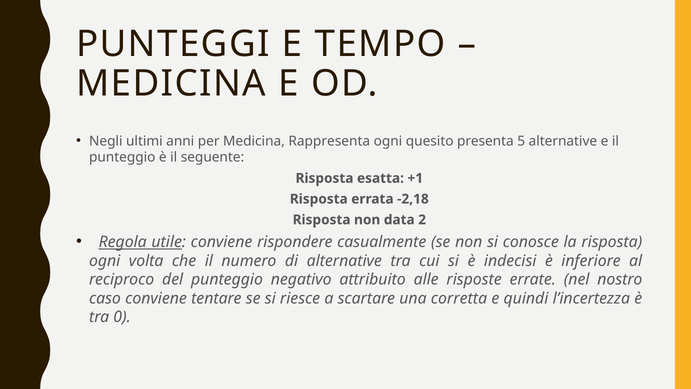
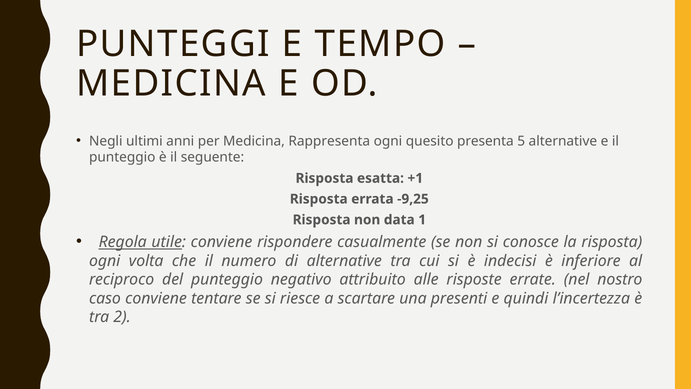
-2,18: -2,18 -> -9,25 (413, 199)
2: 2 -> 1 (422, 220)
corretta: corretta -> presenti (459, 298)
0: 0 -> 2 (122, 317)
